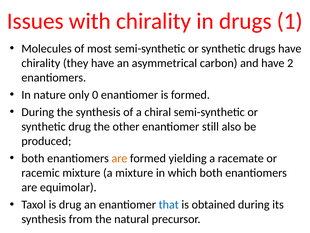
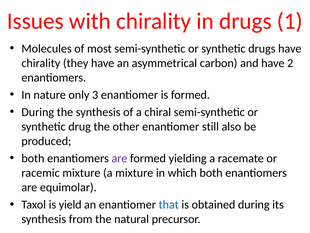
0: 0 -> 3 (95, 95)
are colour: orange -> purple (119, 158)
is drug: drug -> yield (70, 204)
